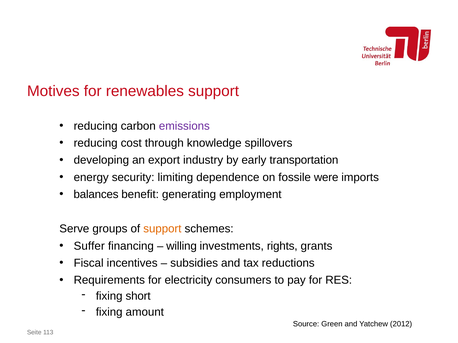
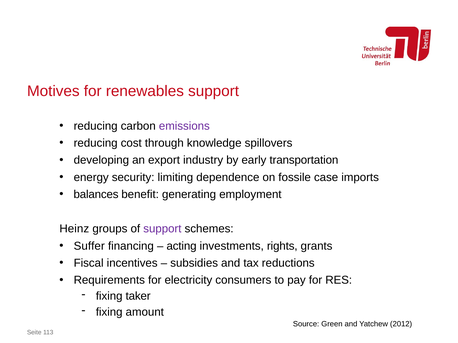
were: were -> case (326, 178)
Serve: Serve -> Heinz (74, 229)
support colour: orange -> purple (162, 229)
willing: willing -> acting (182, 246)
short: short -> taker (138, 297)
